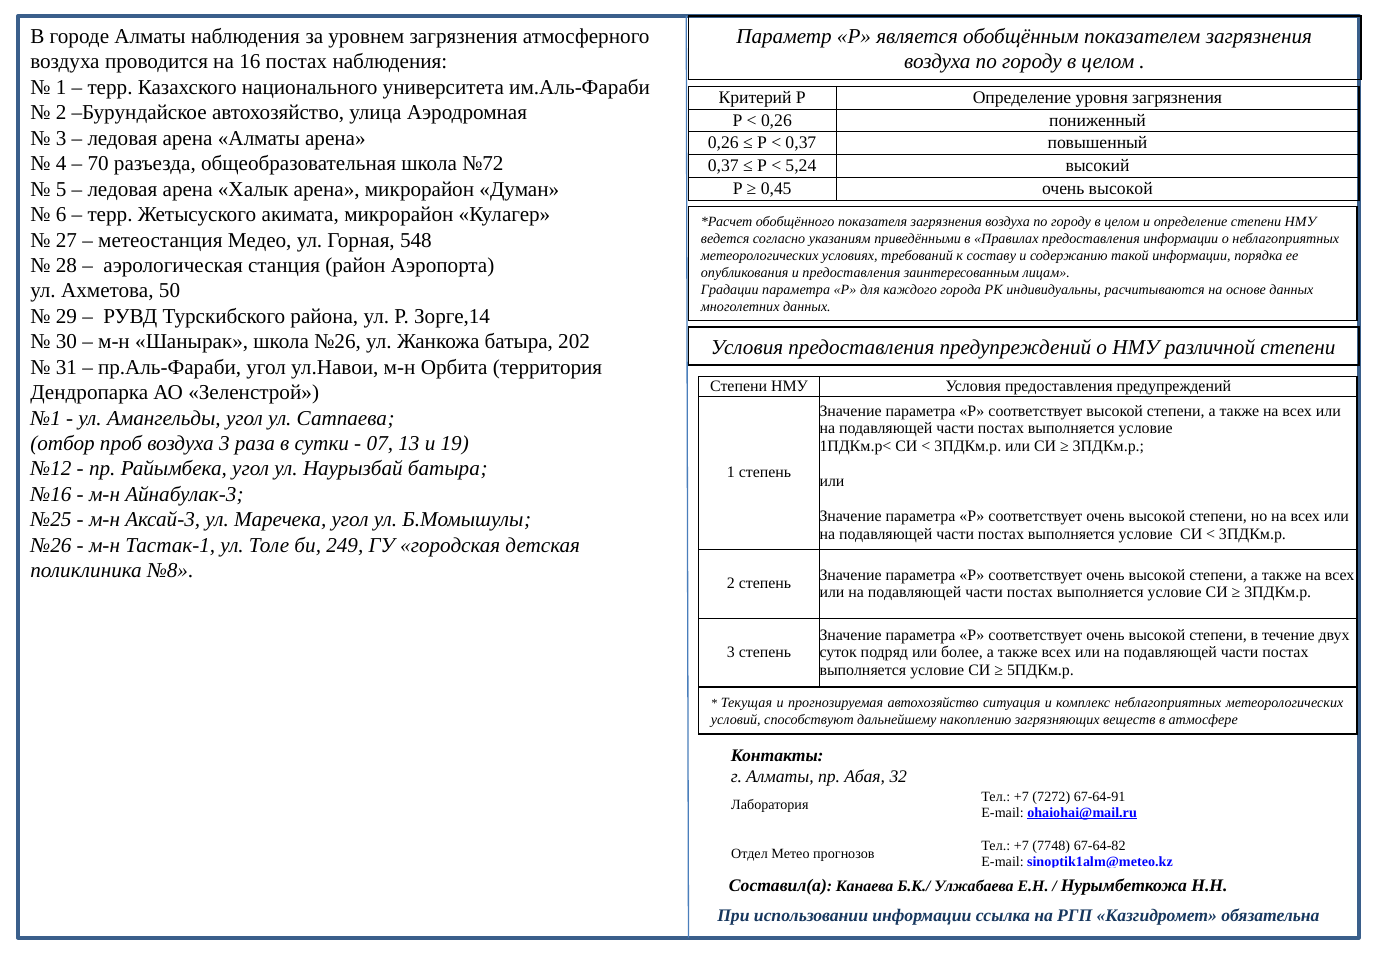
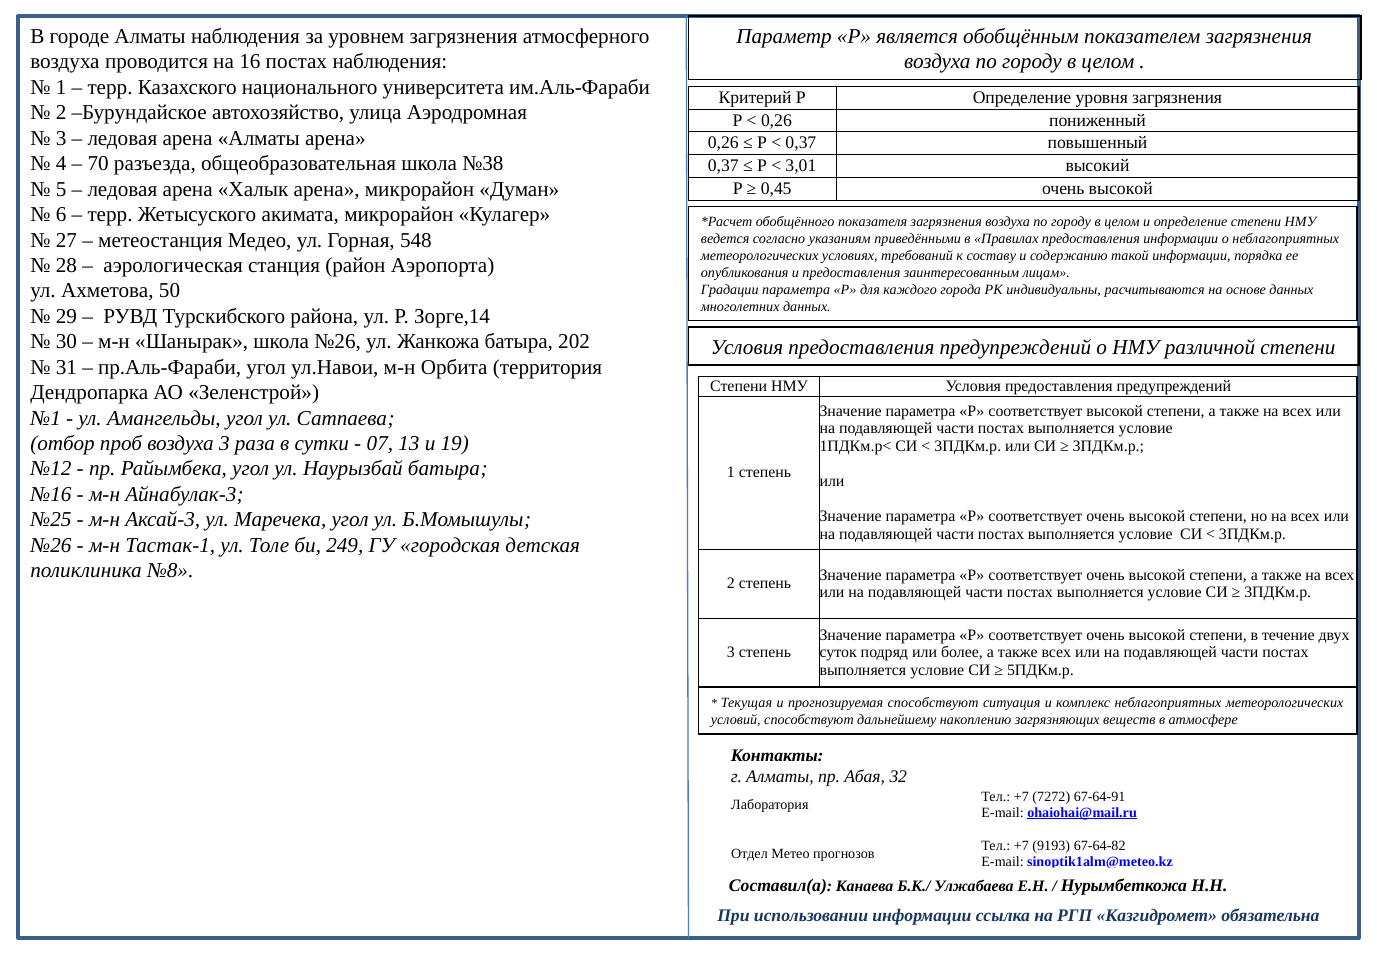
№72: №72 -> №38 (483, 164)
5,24: 5,24 -> 3,01 (801, 166)
прогнозируемая автохозяйство: автохозяйство -> способствуют (933, 703)
7748: 7748 -> 9193 (1051, 845)
